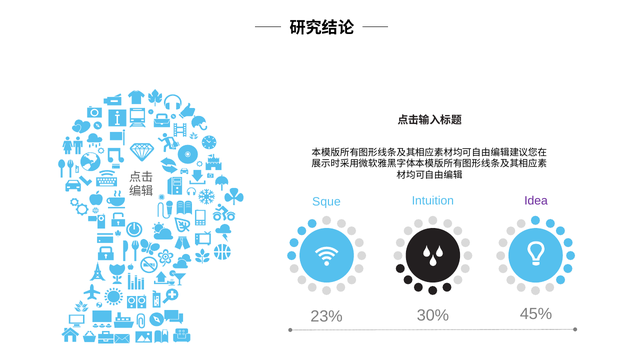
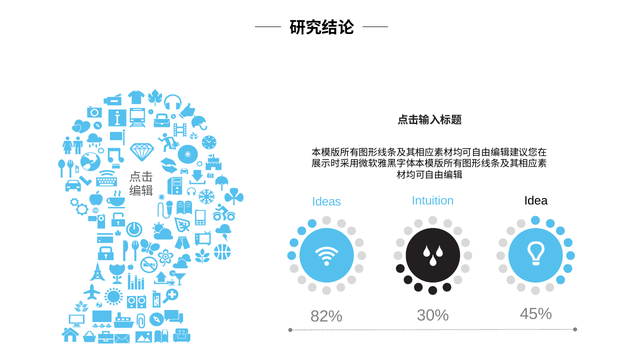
Sque: Sque -> Ideas (327, 202)
Idea colour: purple -> black (536, 201)
23%: 23% -> 82% (327, 317)
